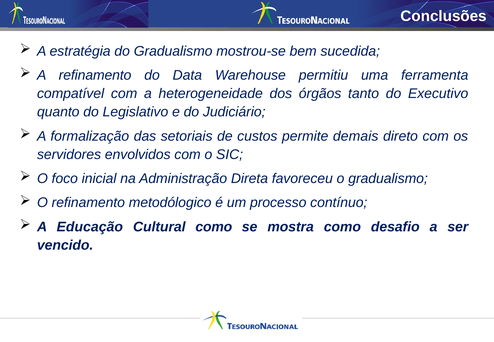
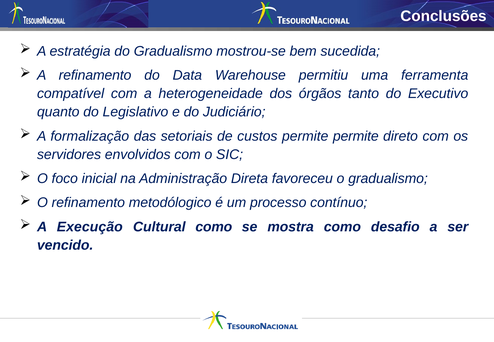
permite demais: demais -> permite (356, 136)
Educação: Educação -> Execução (90, 227)
